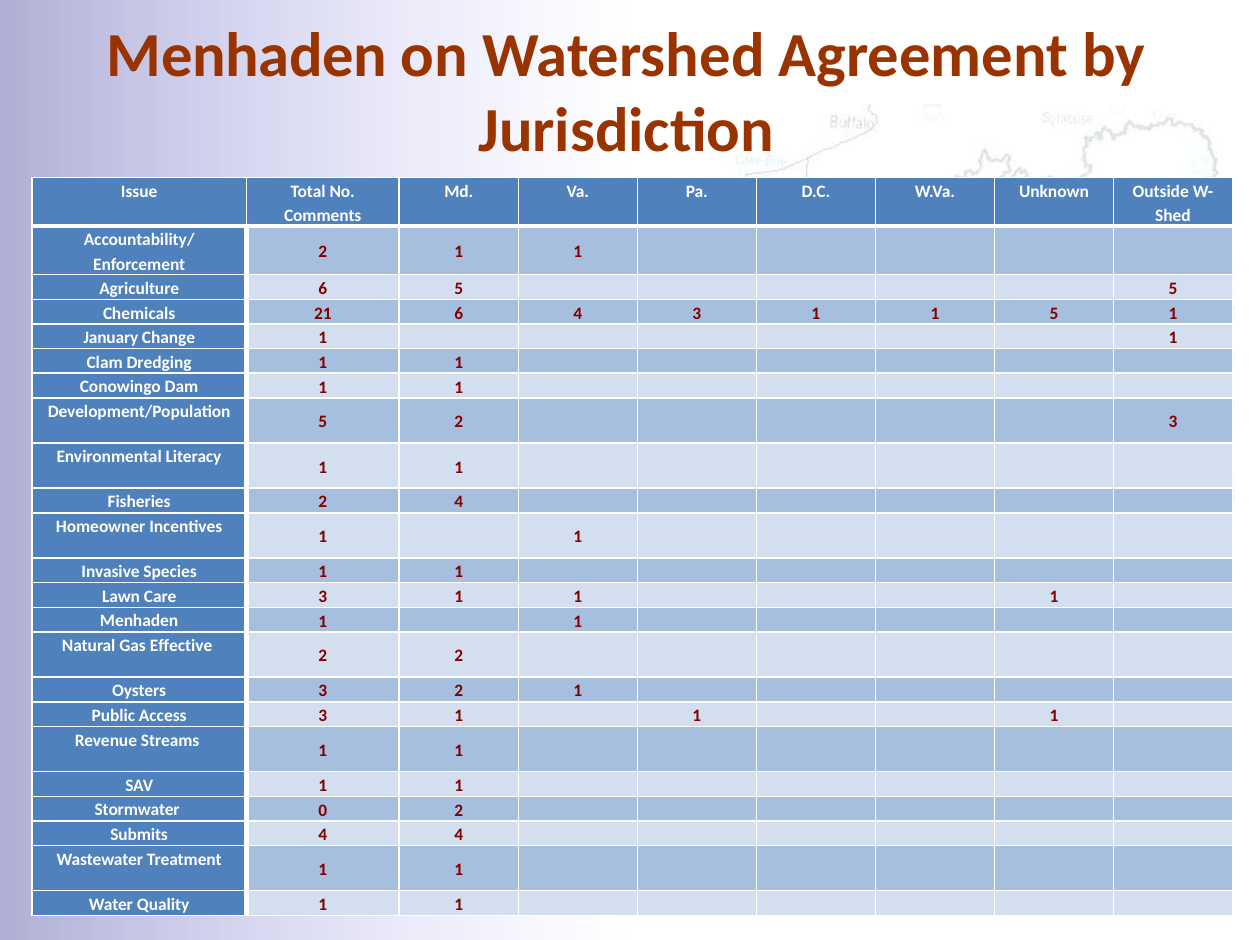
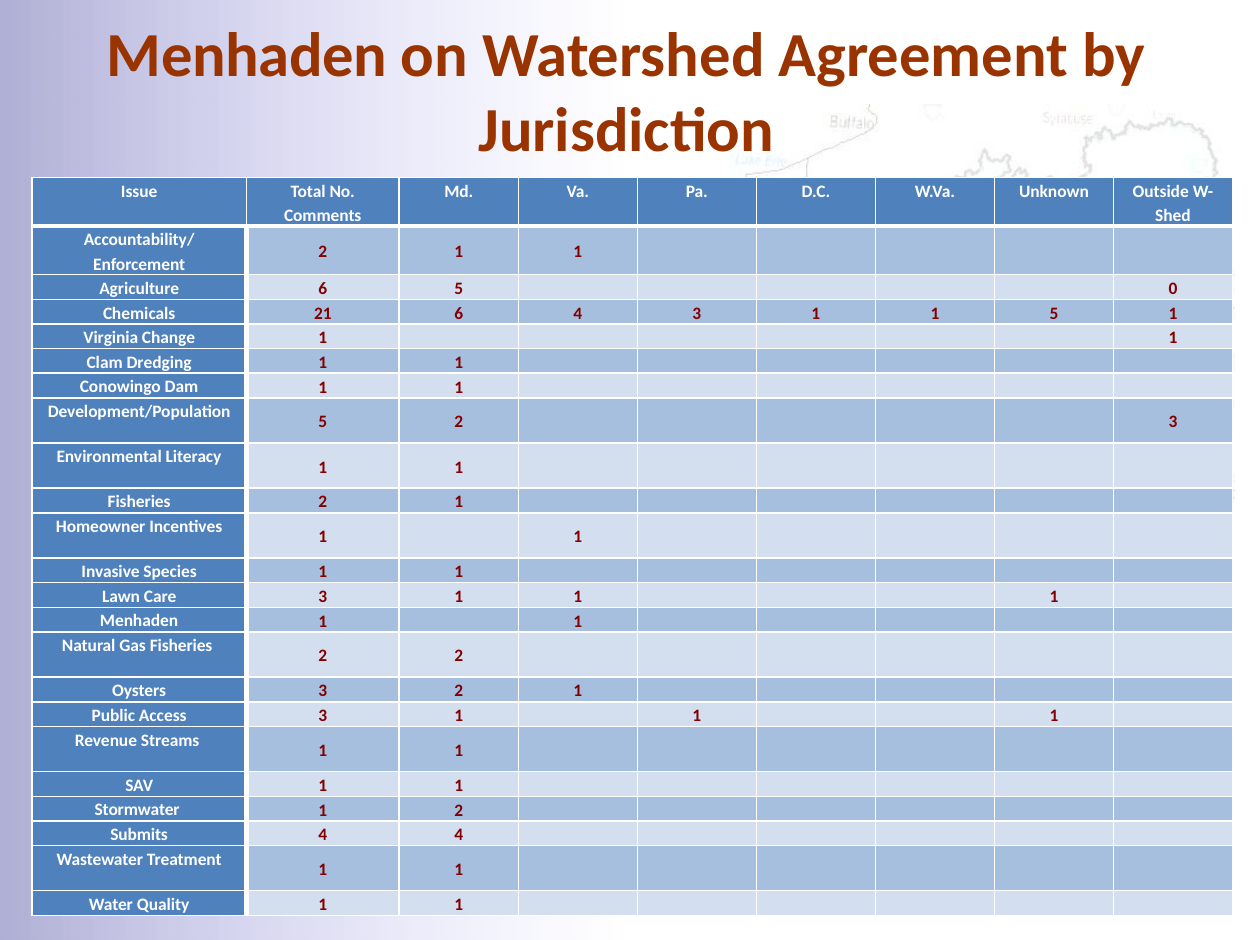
5 5: 5 -> 0 (1173, 289)
January: January -> Virginia (111, 338)
Fisheries 2 4: 4 -> 1 (459, 502)
Gas Effective: Effective -> Fisheries (181, 646)
Stormwater 0: 0 -> 1 (323, 810)
